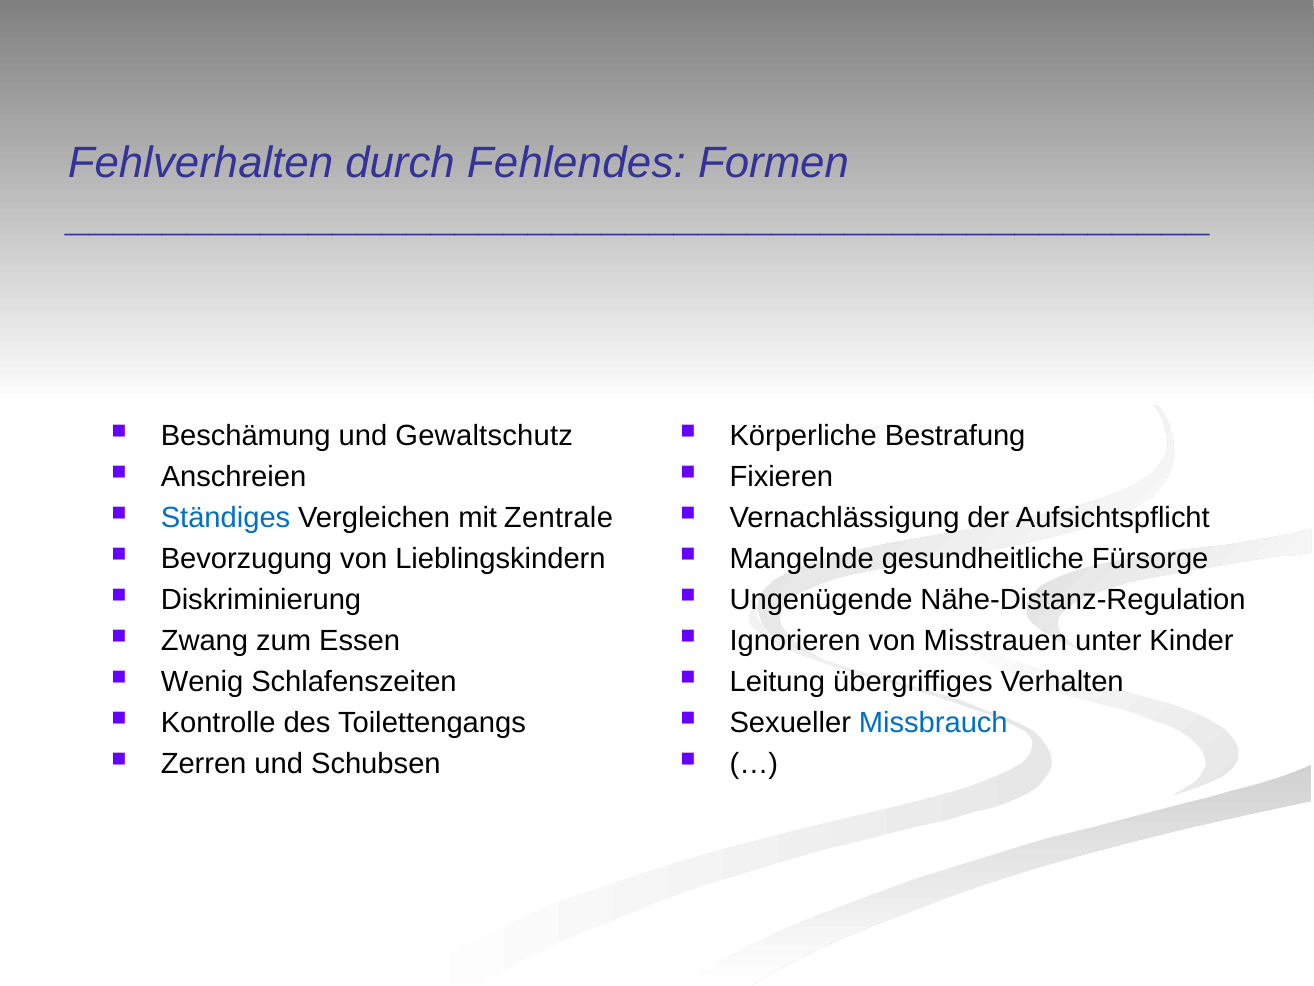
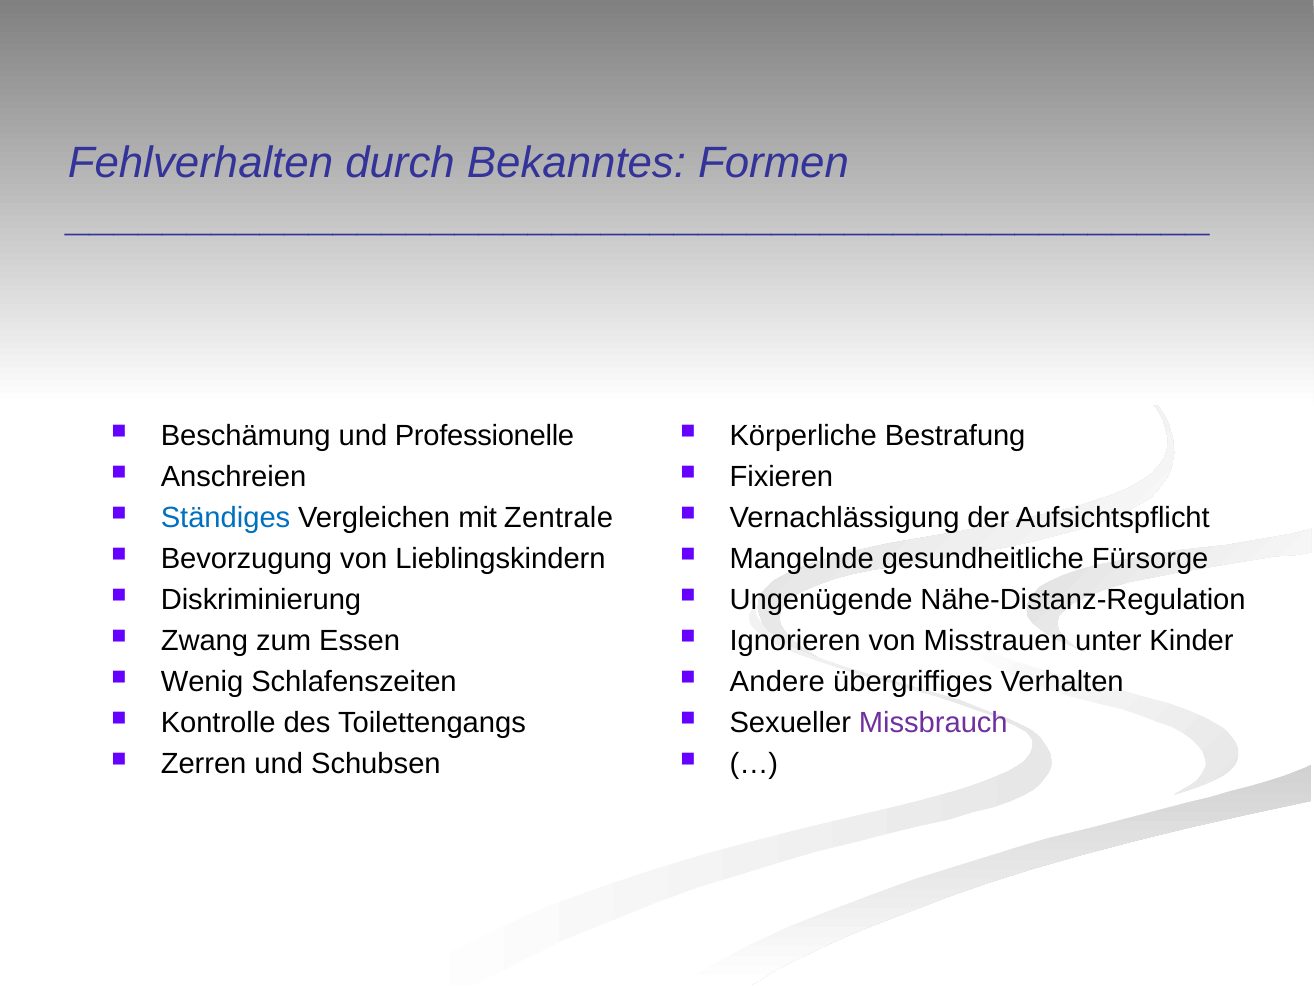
Fehlendes: Fehlendes -> Bekanntes (577, 163)
Gewaltschutz: Gewaltschutz -> Professionelle (484, 436)
Leitung: Leitung -> Andere (777, 681)
Missbrauch colour: blue -> purple (933, 722)
